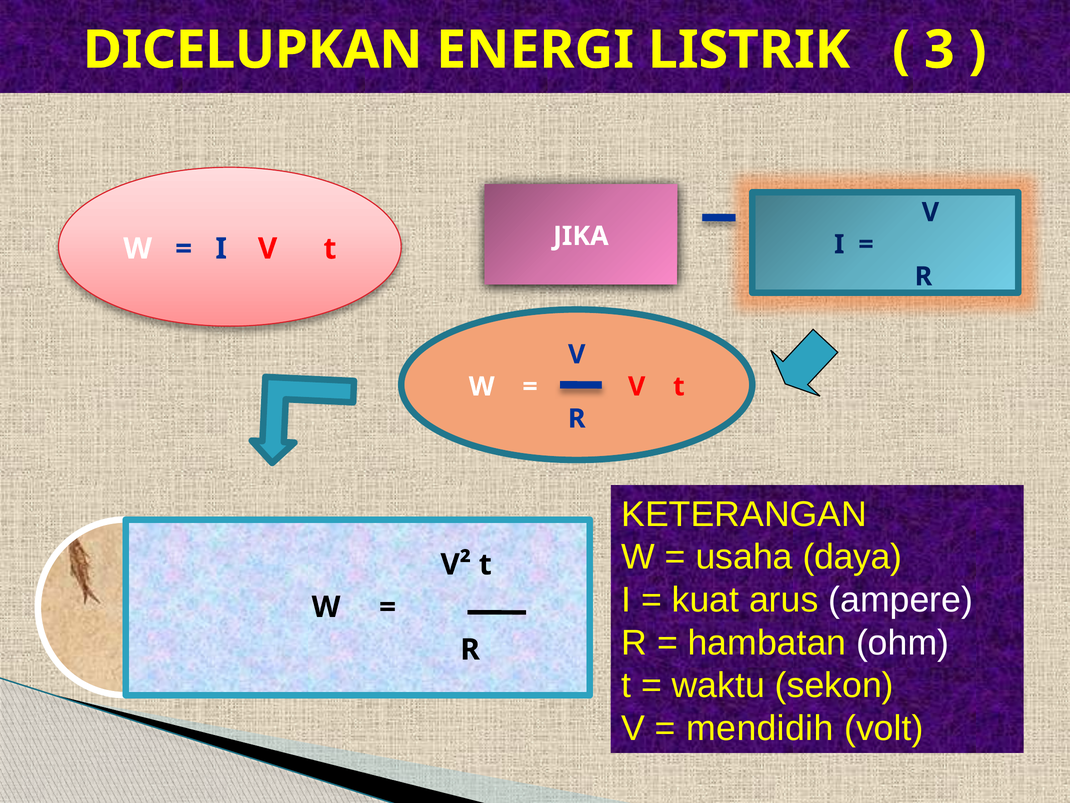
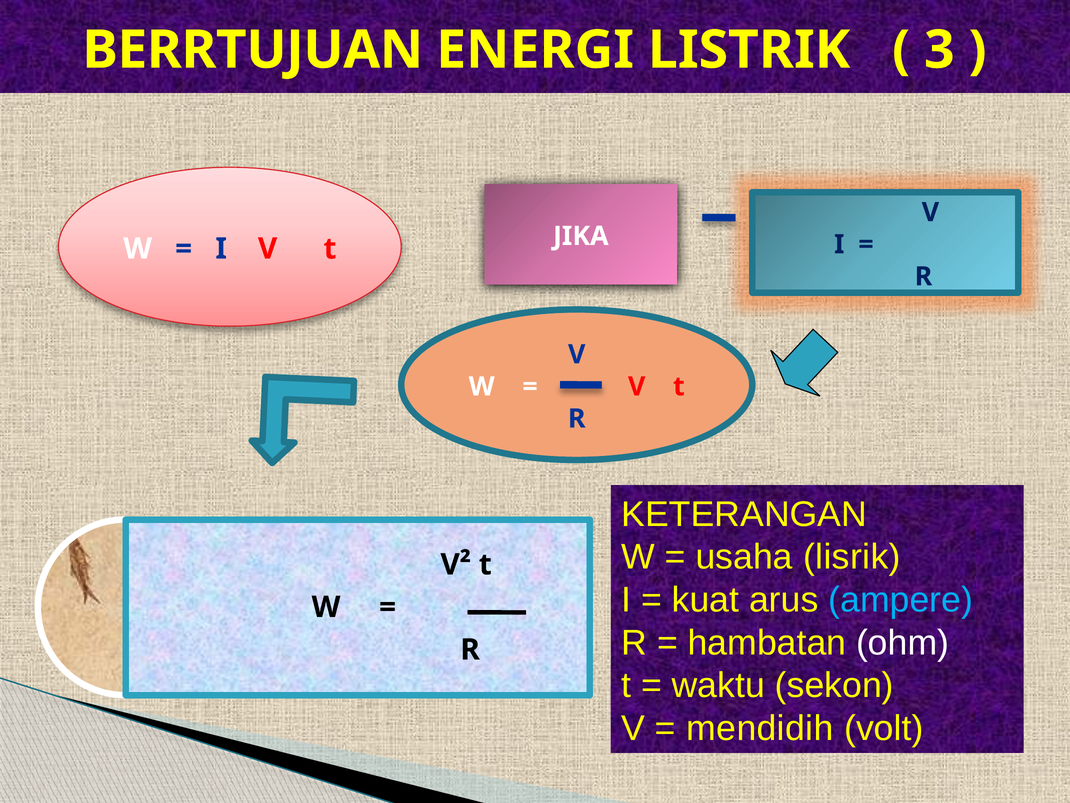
DICELUPKAN: DICELUPKAN -> BERRTUJUAN (253, 50)
daya: daya -> lisrik (852, 557)
ampere colour: white -> light blue (901, 600)
